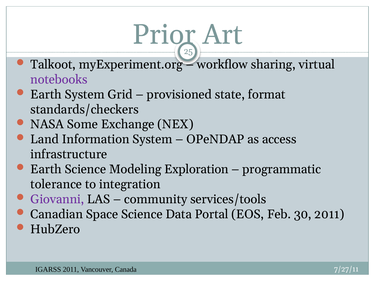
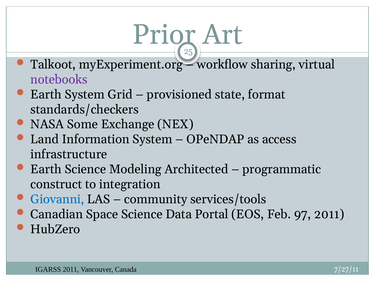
Exploration: Exploration -> Architected (196, 169)
tolerance: tolerance -> construct (56, 184)
Giovanni colour: purple -> blue (57, 199)
30: 30 -> 97 (303, 214)
